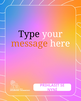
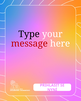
message colour: orange -> red (29, 44)
